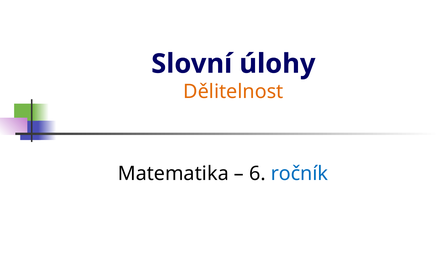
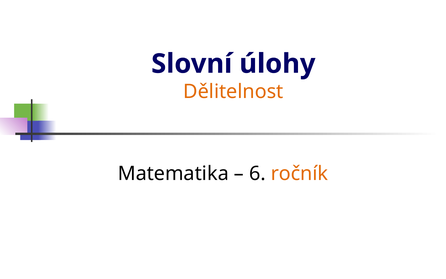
ročník colour: blue -> orange (299, 173)
